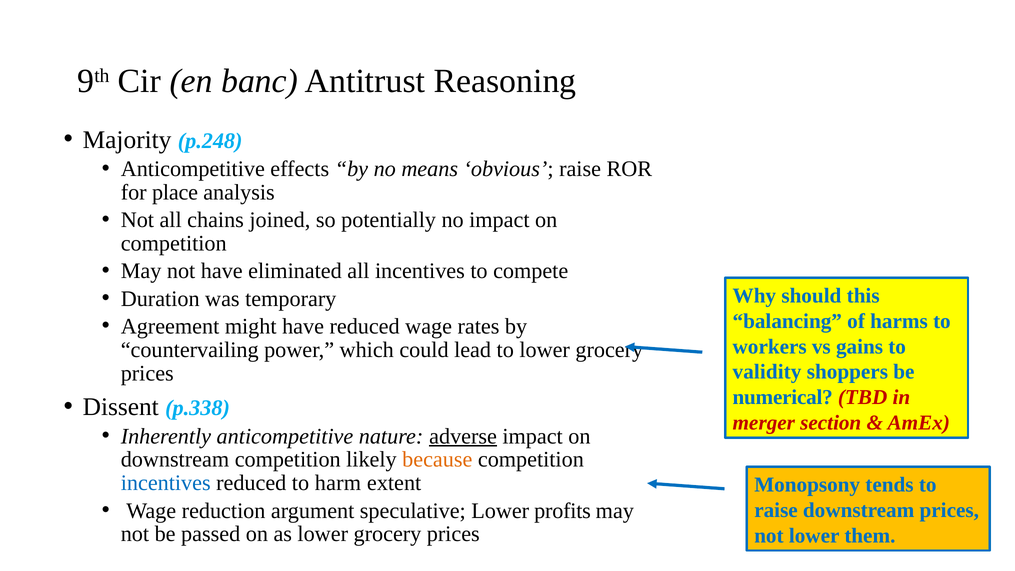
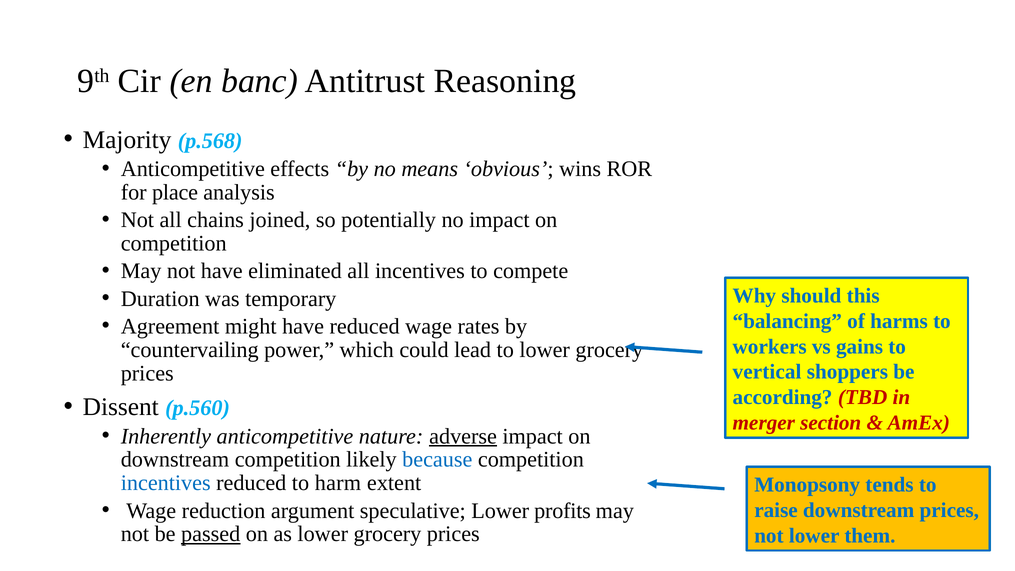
p.248: p.248 -> p.568 (210, 141)
obvious raise: raise -> wins (580, 169)
validity: validity -> vertical (767, 372)
numerical: numerical -> according (783, 397)
p.338: p.338 -> p.560 (198, 408)
because colour: orange -> blue (437, 460)
passed underline: none -> present (211, 534)
